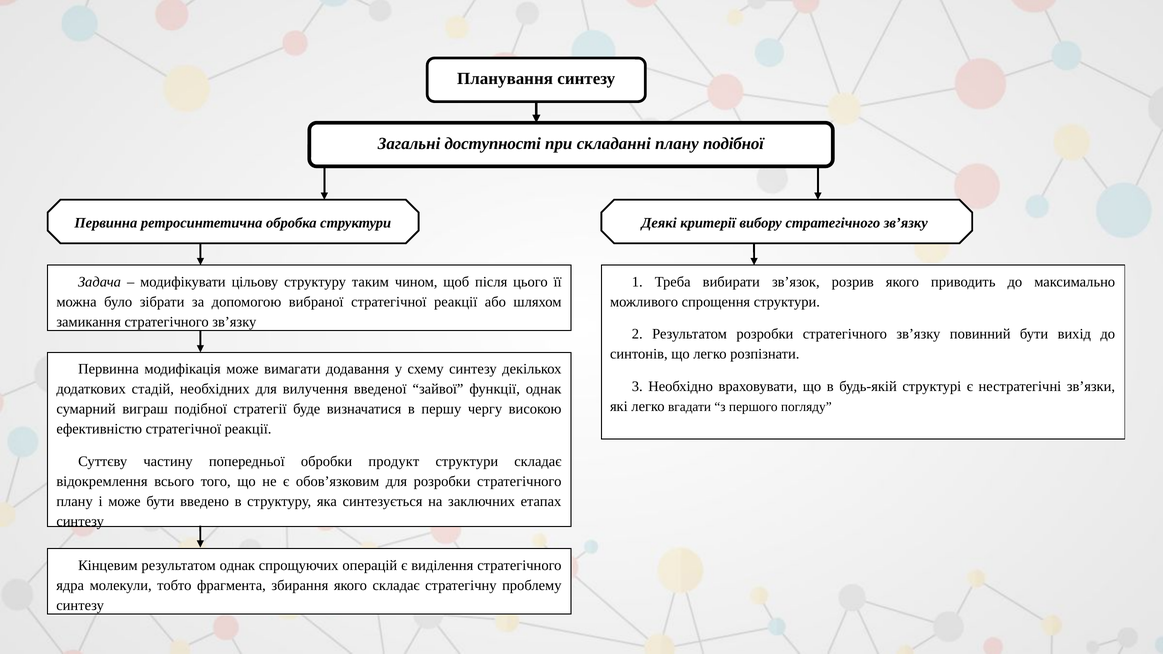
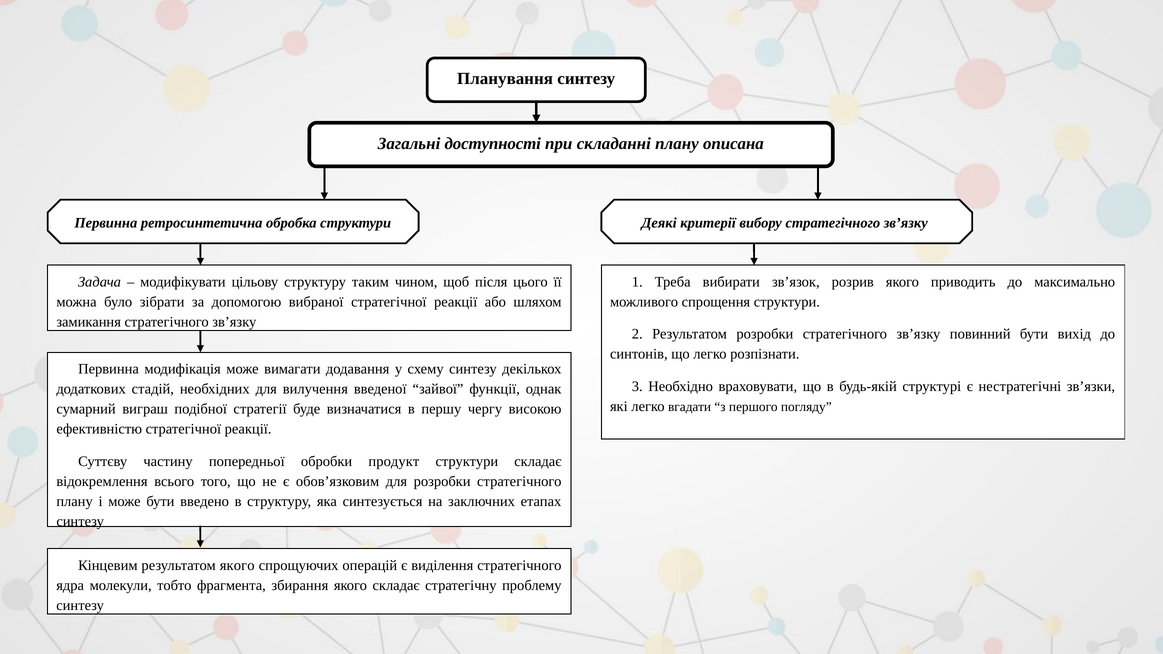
плану подібної: подібної -> описана (733, 144)
результатом однак: однак -> якого (237, 565)
